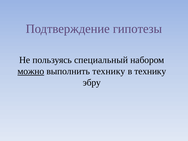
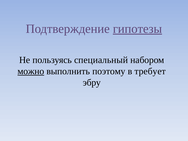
гипотезы underline: none -> present (137, 29)
выполнить технику: технику -> поэтому (109, 71)
в технику: технику -> требует (150, 71)
